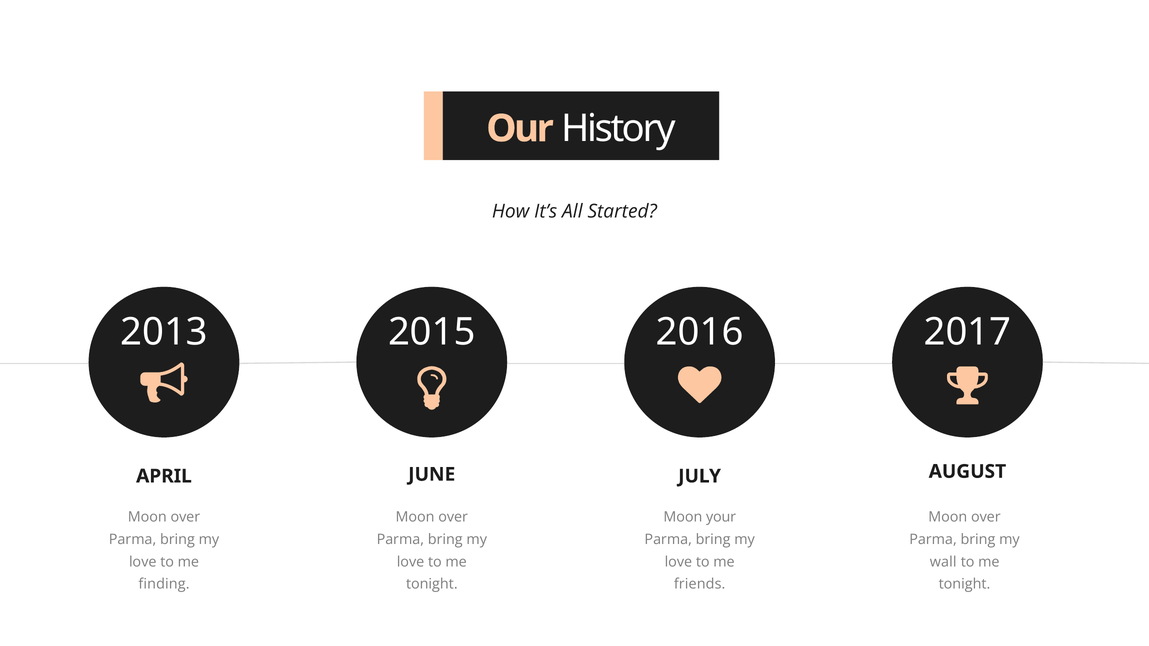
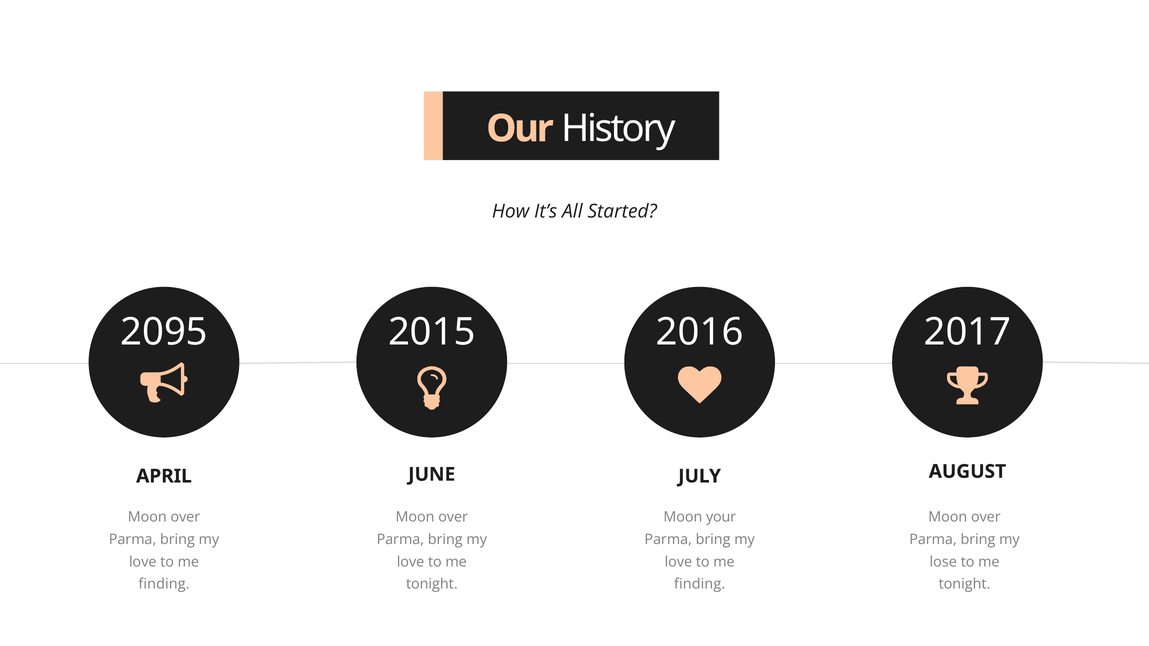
2013: 2013 -> 2095 (164, 332)
wall: wall -> lose (943, 562)
friends: friends -> finding (700, 585)
